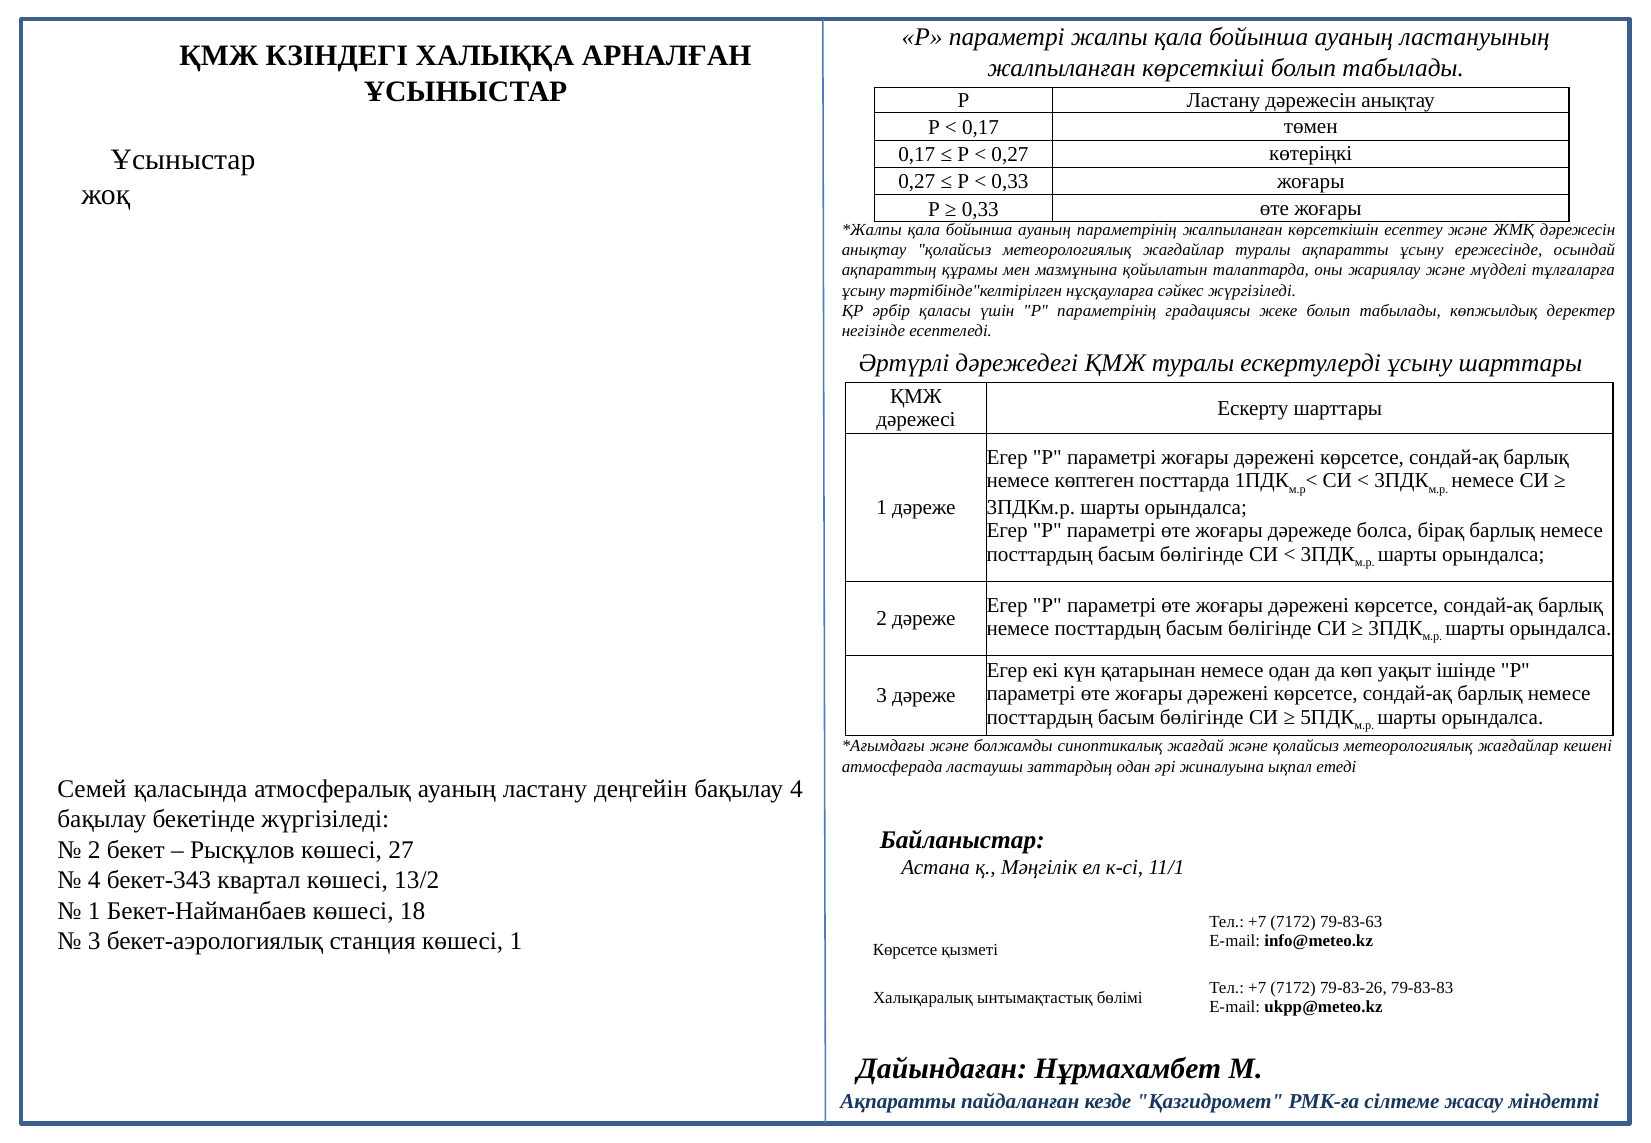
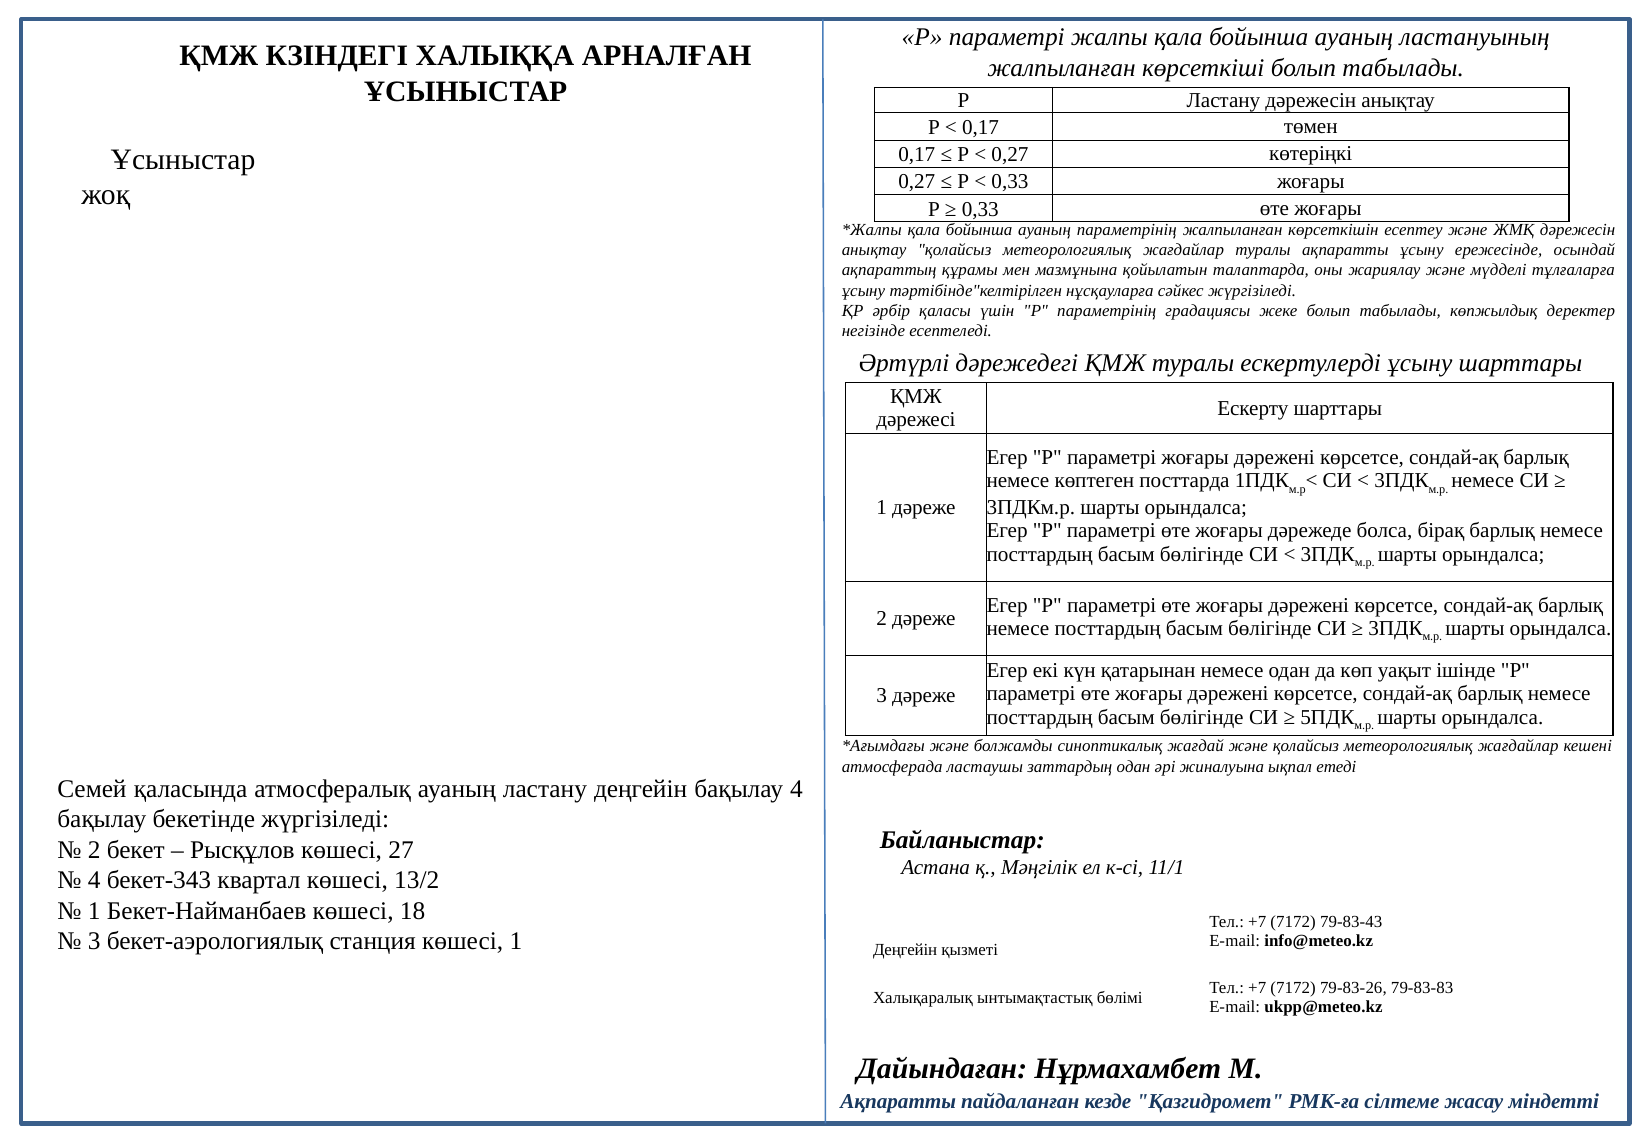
79-83-63: 79-83-63 -> 79-83-43 (1351, 922)
Көрсетсе: Көрсетсе -> Деңгейін (905, 950)
